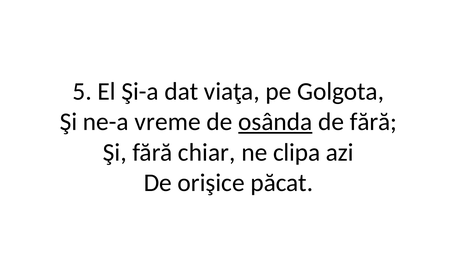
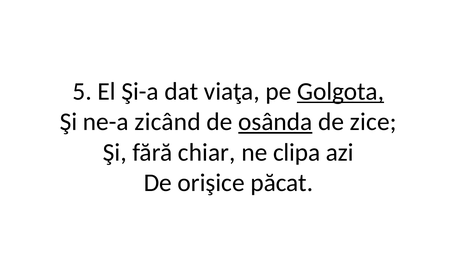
Golgota underline: none -> present (341, 91)
vreme: vreme -> zicând (168, 122)
de fără: fără -> zice (373, 122)
